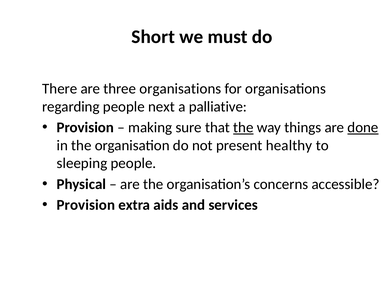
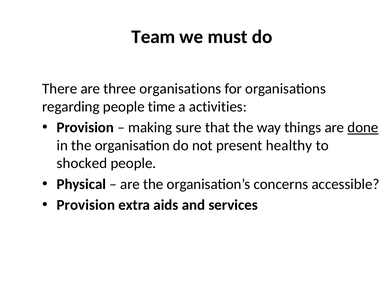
Short: Short -> Team (153, 37)
next: next -> time (162, 107)
palliative: palliative -> activities (218, 107)
the underline: present -> none (243, 128)
sleeping: sleeping -> shocked (82, 163)
